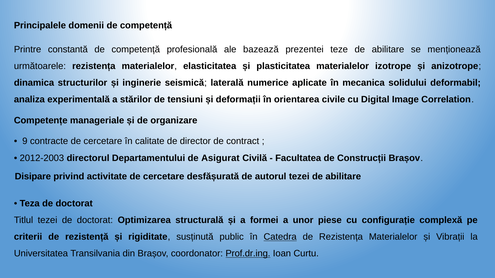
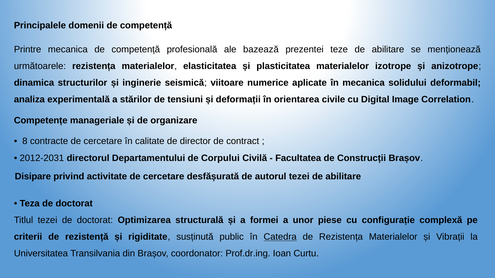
Printre constantă: constantă -> mecanica (68, 50)
laterală: laterală -> viitoare (227, 83)
9: 9 -> 8 (25, 141)
2012-2003: 2012-2003 -> 2012-2031 (42, 158)
Asigurat: Asigurat -> Corpului (220, 158)
Prof.dr.ing underline: present -> none (248, 254)
